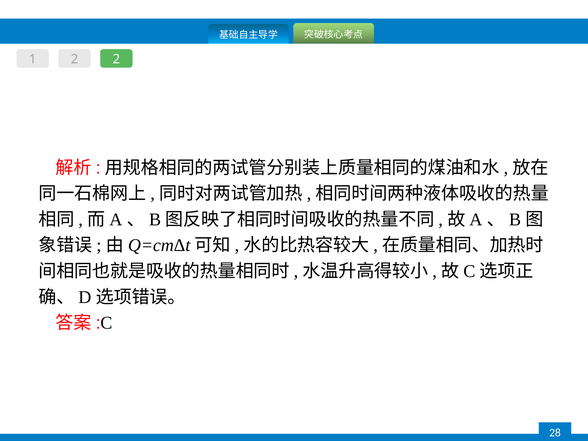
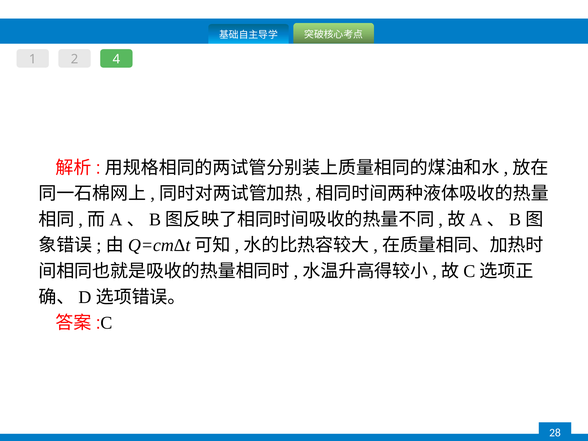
2 2: 2 -> 4 (116, 59)
